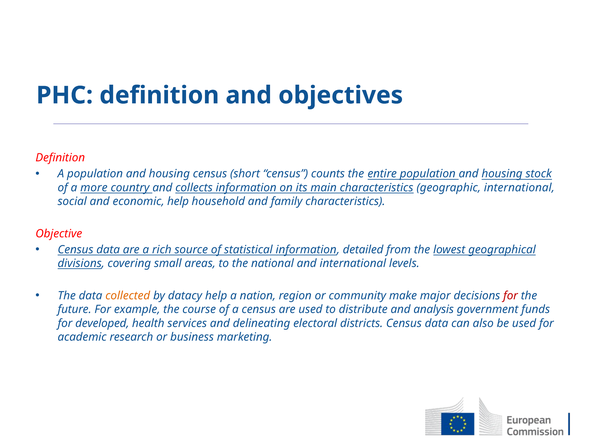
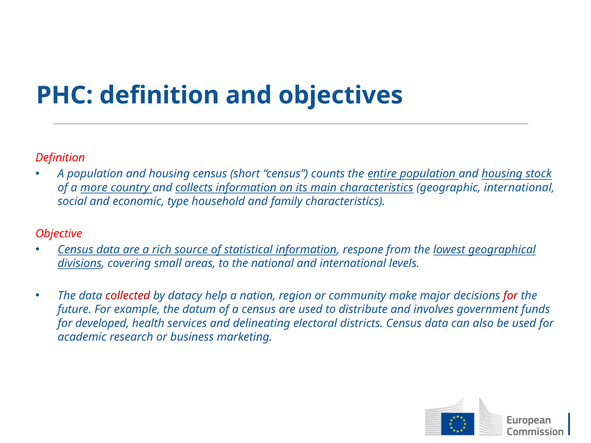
economic help: help -> type (178, 202)
detailed: detailed -> respone (363, 250)
collected colour: orange -> red (128, 296)
course: course -> datum (199, 310)
analysis: analysis -> involves (434, 310)
